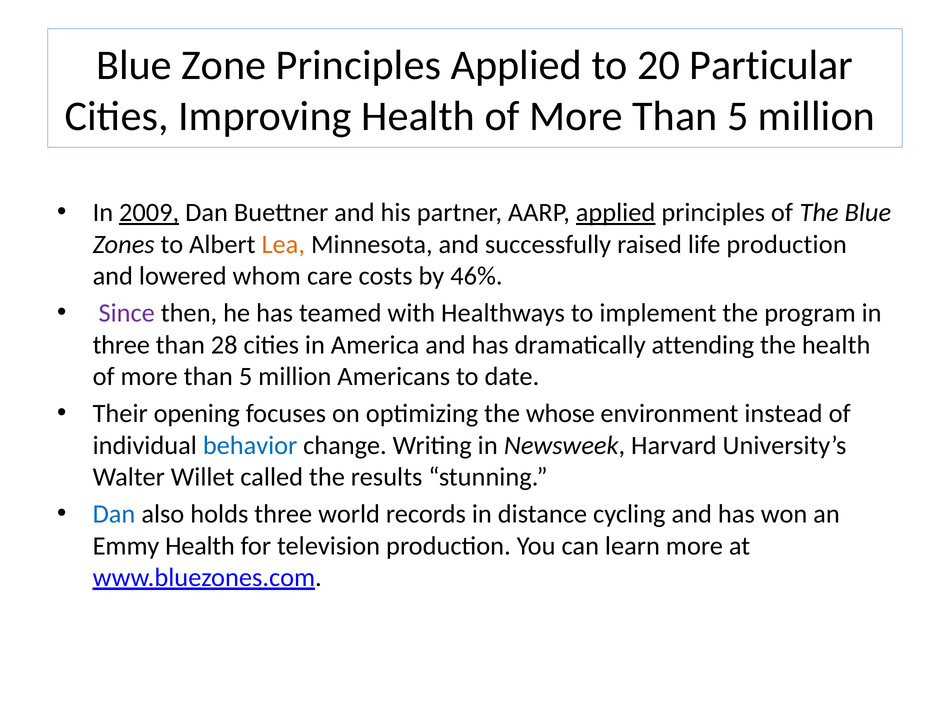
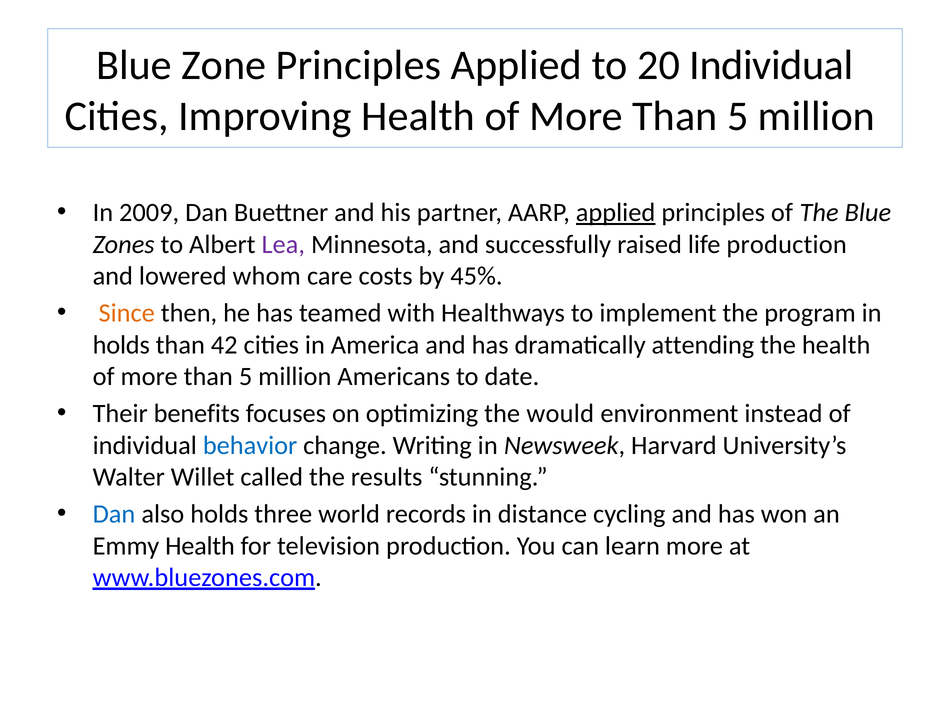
20 Particular: Particular -> Individual (771, 66)
2009 underline: present -> none (149, 212)
Lea colour: orange -> purple (283, 244)
46%: 46% -> 45% (476, 276)
Since colour: purple -> orange (127, 313)
three: three -> holds (121, 345)
28: 28 -> 42 (224, 345)
opening: opening -> benefits (197, 413)
whose: whose -> would (560, 413)
